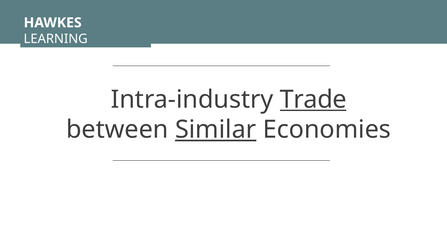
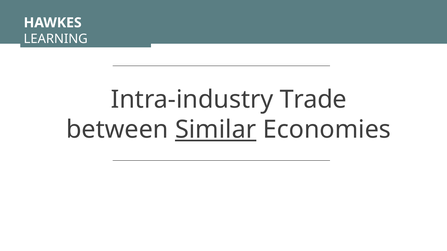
Trade underline: present -> none (313, 100)
